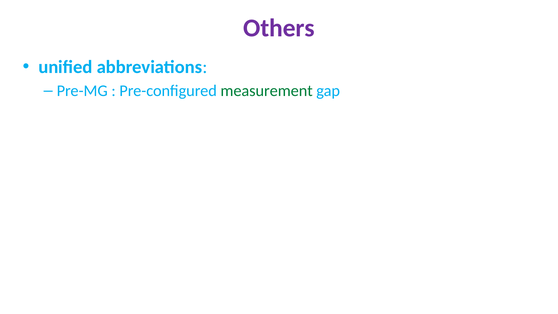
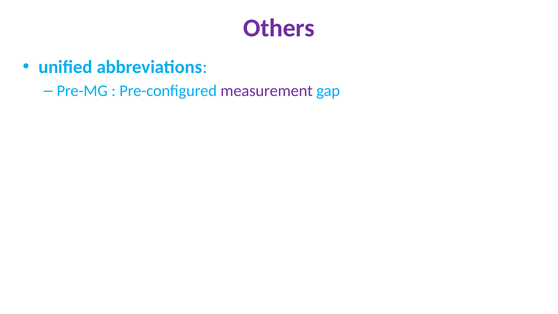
measurement colour: green -> purple (267, 91)
